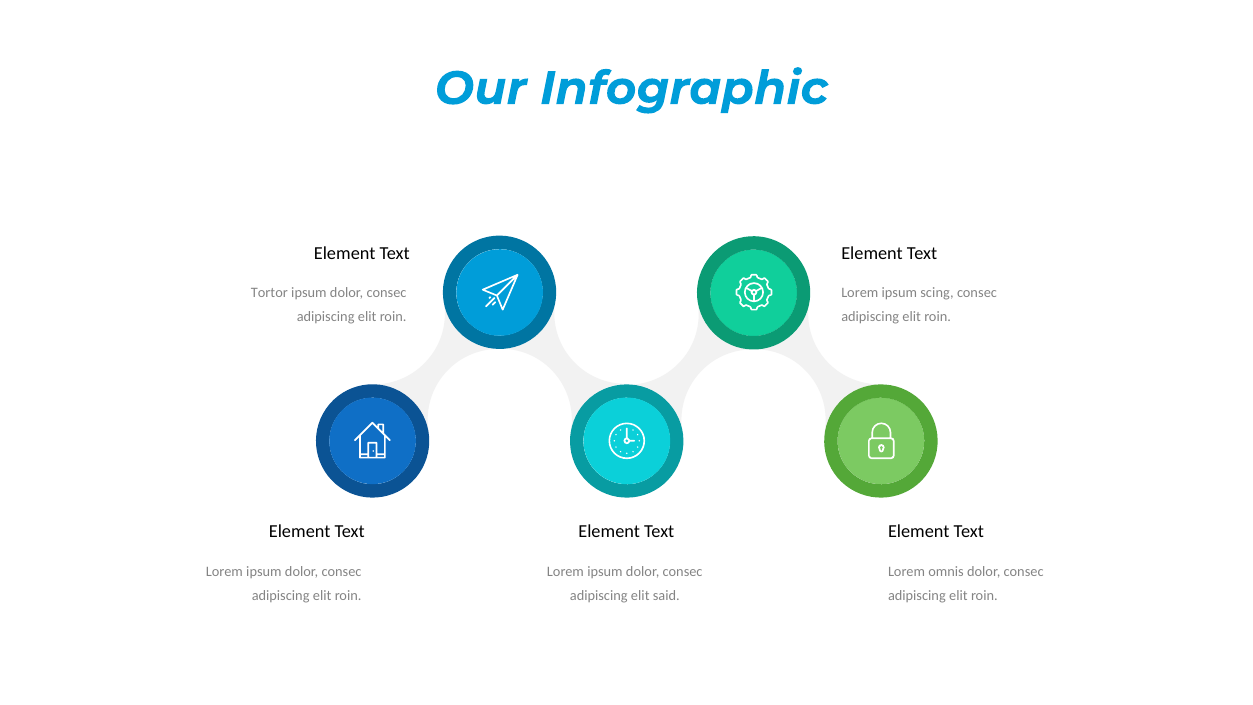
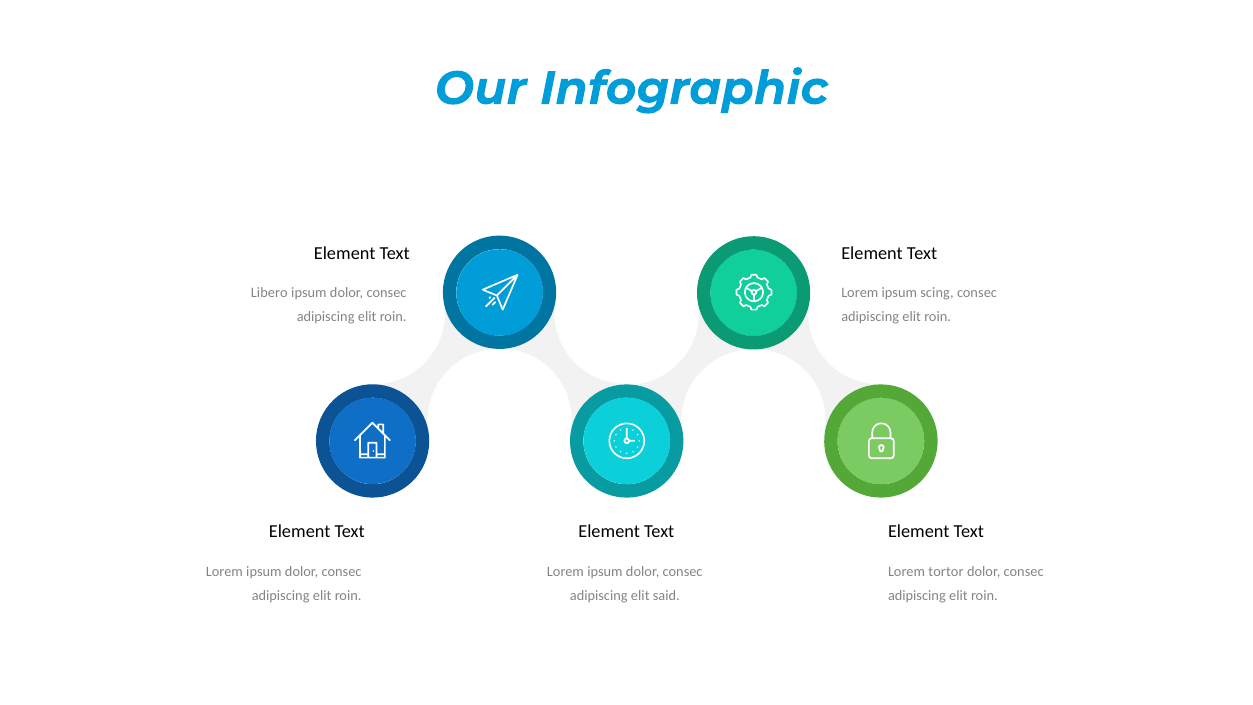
Tortor: Tortor -> Libero (269, 293)
omnis: omnis -> tortor (946, 571)
